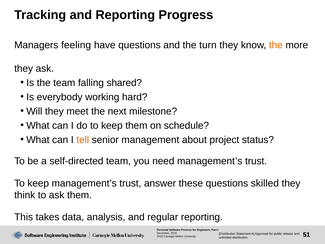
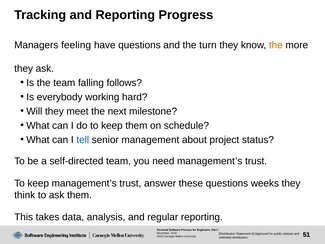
shared: shared -> follows (124, 83)
tell colour: orange -> blue (83, 140)
skilled: skilled -> weeks (265, 183)
